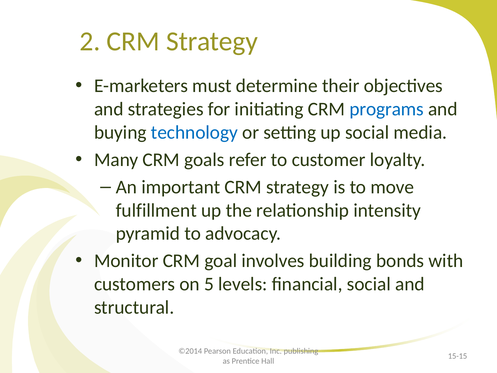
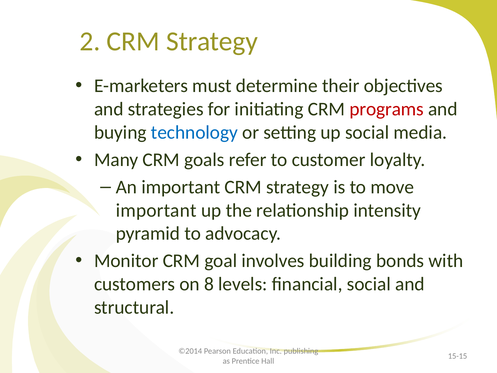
programs colour: blue -> red (387, 109)
fulfillment: fulfillment -> important (156, 210)
5: 5 -> 8 (209, 284)
